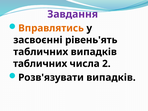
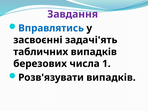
Вправлятись colour: orange -> blue (51, 28)
рівень'ять: рівень'ять -> задачі'ять (91, 40)
табличних: табличних -> березових (40, 64)
2: 2 -> 1 (106, 64)
